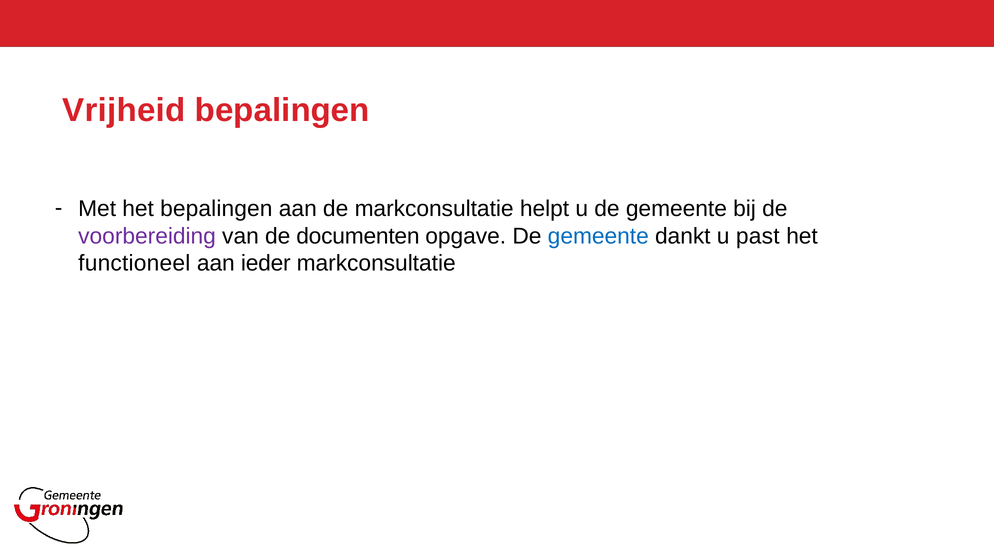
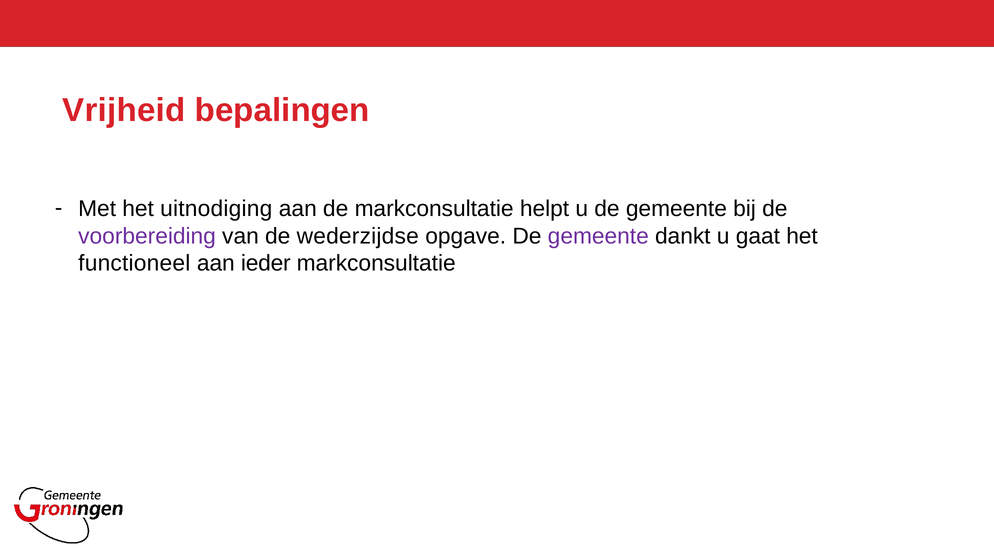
het bepalingen: bepalingen -> uitnodiging (216, 209)
documenten: documenten -> wederzijdse (358, 236)
gemeente colour: blue -> purple (598, 236)
past: past -> gaat (758, 236)
